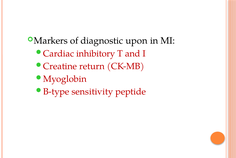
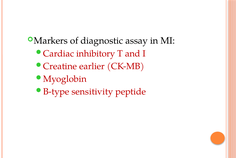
upon: upon -> assay (137, 41)
return: return -> earlier (92, 66)
